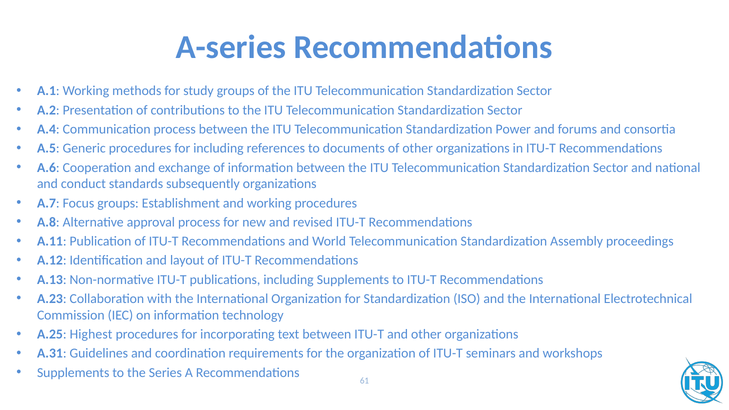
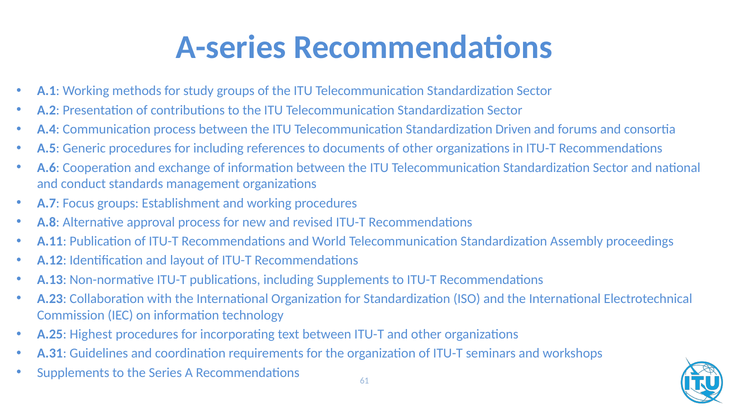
Power: Power -> Driven (513, 129)
subsequently: subsequently -> management (203, 184)
